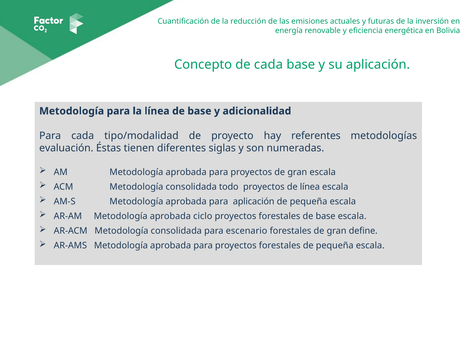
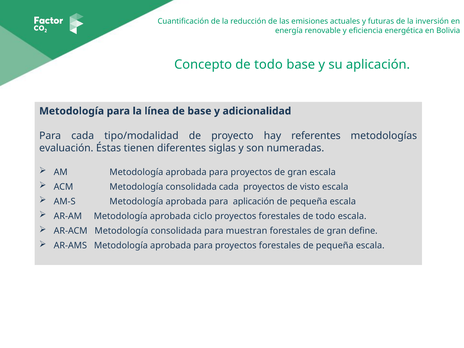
Concepto de cada: cada -> todo (268, 64)
consolidada todo: todo -> cada (229, 187)
de línea: línea -> visto (310, 187)
forestales de base: base -> todo (326, 216)
escenario: escenario -> muestran (247, 231)
